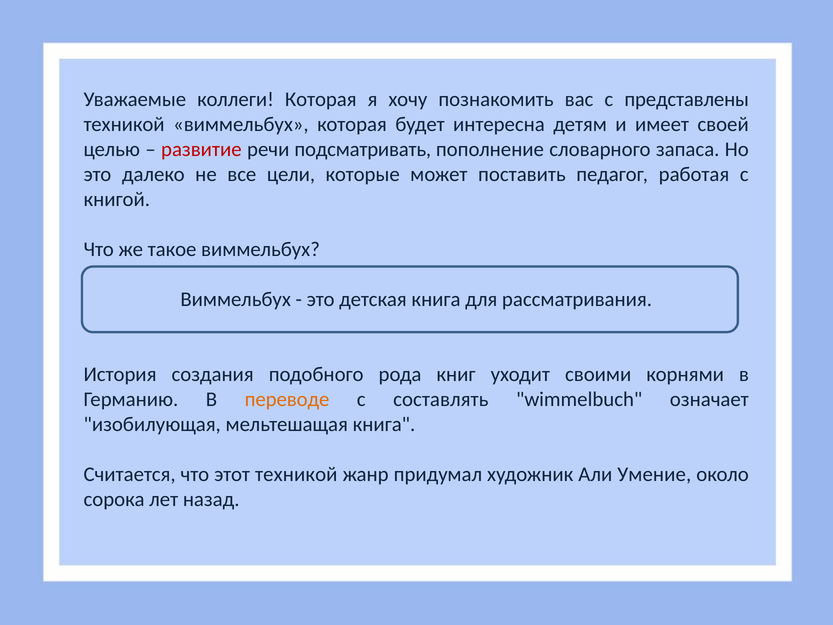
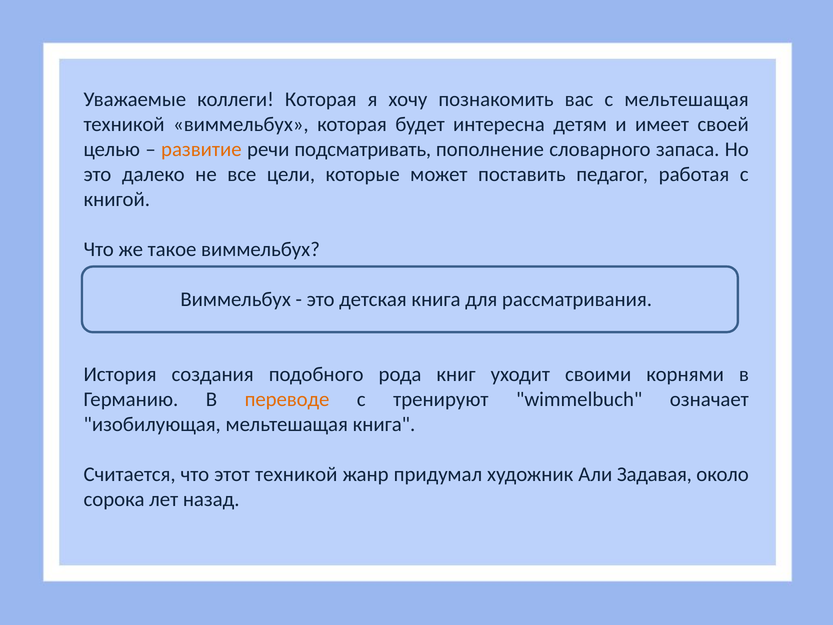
с представлены: представлены -> мельтешащая (687, 99)
развитие colour: red -> orange (201, 149)
составлять: составлять -> тренируют (441, 399)
Умение: Умение -> Задавая (654, 474)
